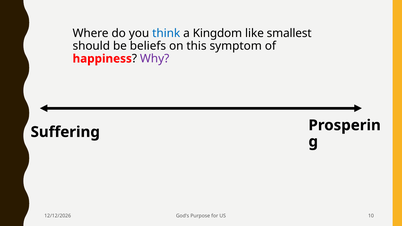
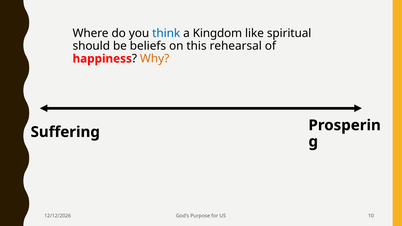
smallest: smallest -> spiritual (289, 33)
symptom: symptom -> rehearsal (236, 46)
Why colour: purple -> orange (155, 59)
